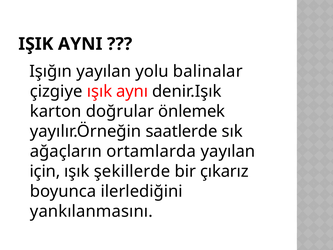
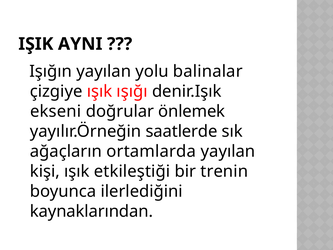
aynı: aynı -> ışığı (132, 91)
karton: karton -> ekseni (56, 111)
için: için -> kişi (45, 171)
şekillerde: şekillerde -> etkileştiği (132, 171)
çıkarız: çıkarız -> trenin (224, 171)
yankılanmasını: yankılanmasını -> kaynaklarından (91, 211)
